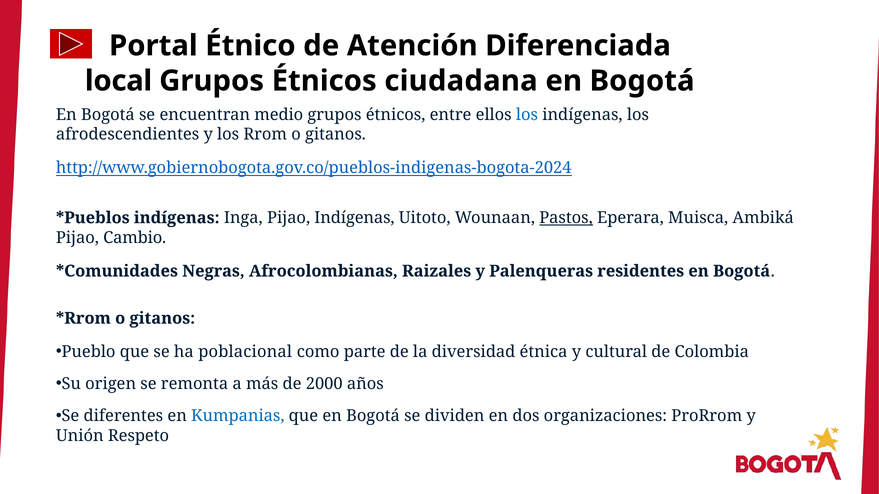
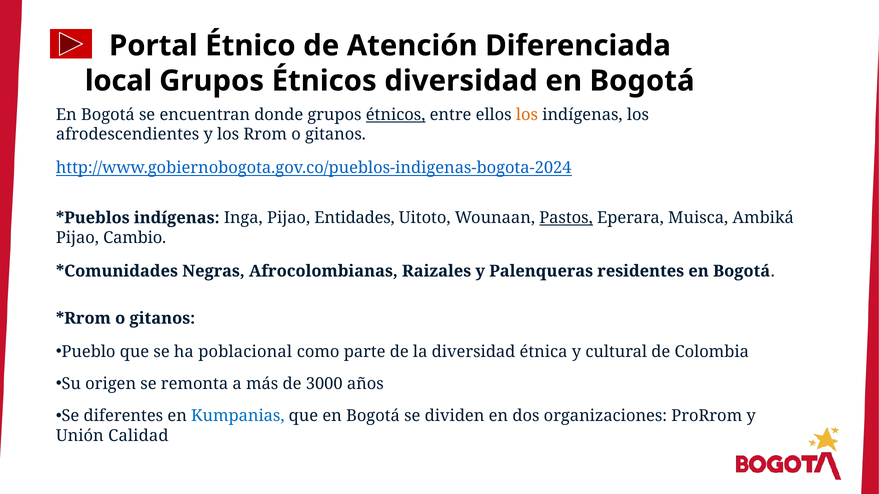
Étnicos ciudadana: ciudadana -> diversidad (461, 81)
medio: medio -> donde (279, 115)
étnicos underline: none -> present (396, 115)
los colour: blue -> orange (527, 115)
Pijao Indígenas: Indígenas -> Entidades (355, 218)
2000: 2000 -> 3000 (324, 384)
Respeto: Respeto -> Calidad (138, 436)
